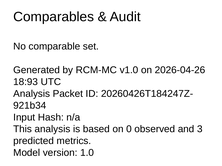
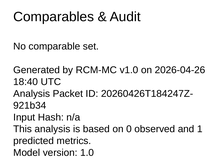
18:93: 18:93 -> 18:40 (26, 82)
3: 3 -> 1 (200, 129)
